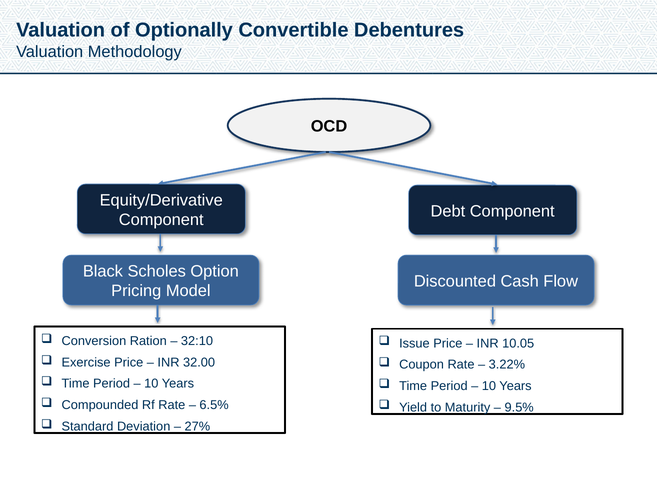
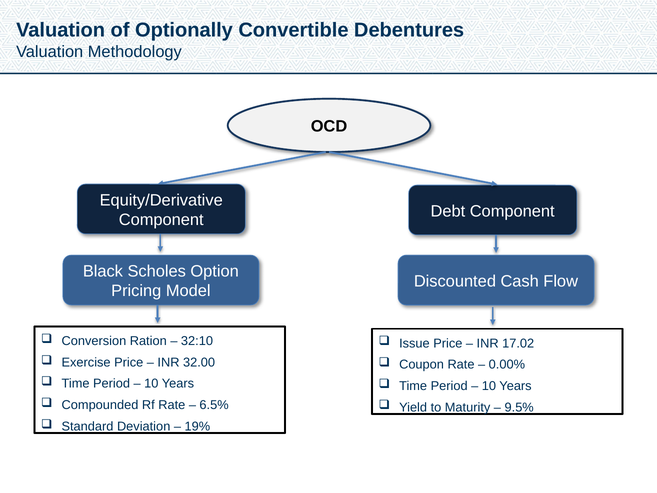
10.05: 10.05 -> 17.02 (518, 343)
3.22%: 3.22% -> 0.00% (507, 365)
27%: 27% -> 19% (197, 426)
